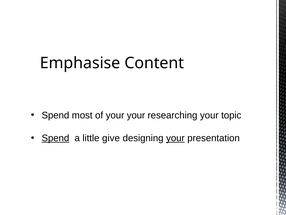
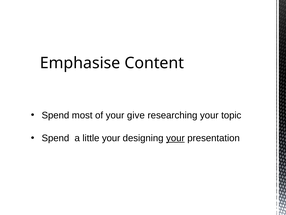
your your: your -> give (136, 115)
Spend underline: present -> none (55, 138)
little give: give -> your (111, 138)
